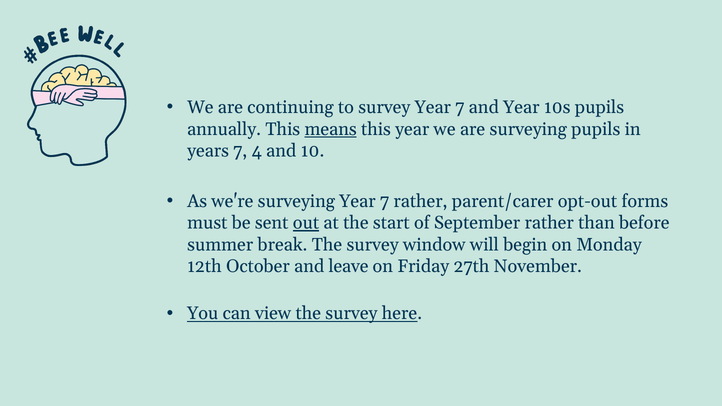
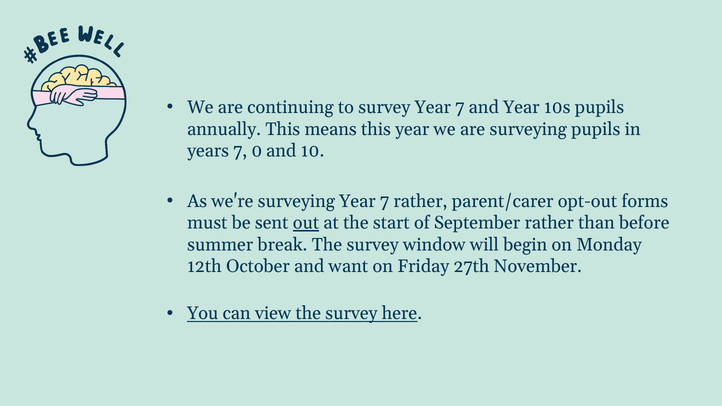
means underline: present -> none (331, 129)
4: 4 -> 0 (257, 151)
leave: leave -> want (348, 266)
